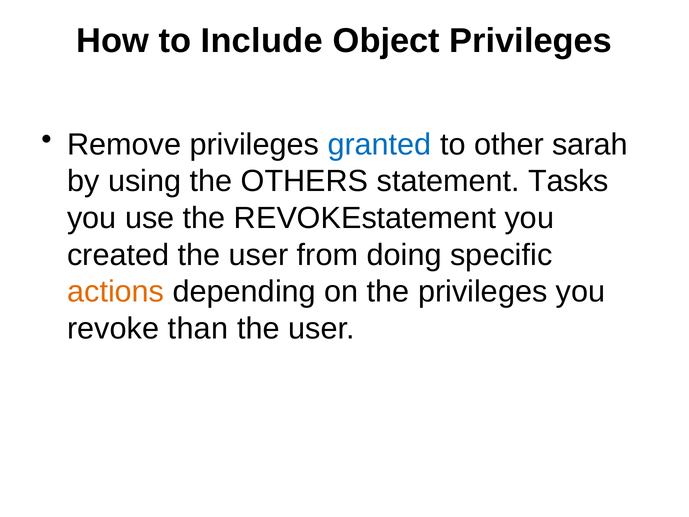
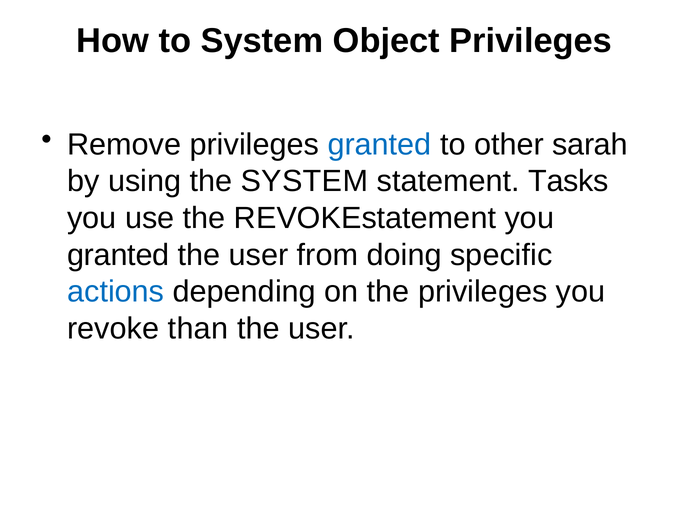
to Include: Include -> System (262, 41)
the OTHERS: OTHERS -> SYSTEM (304, 181)
created: created -> granted (118, 255)
actions colour: orange -> blue (116, 292)
